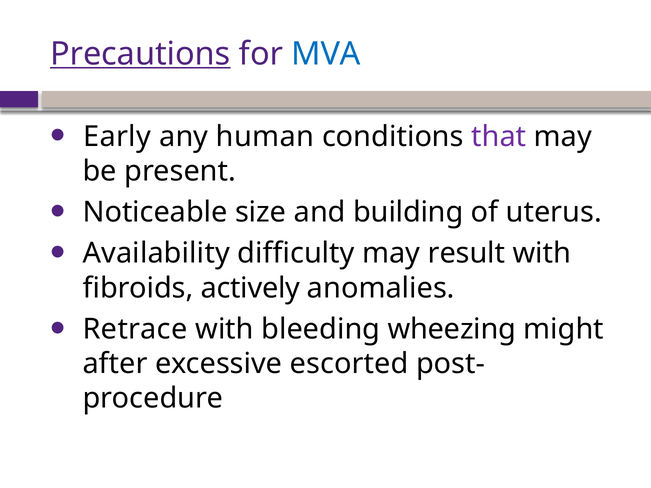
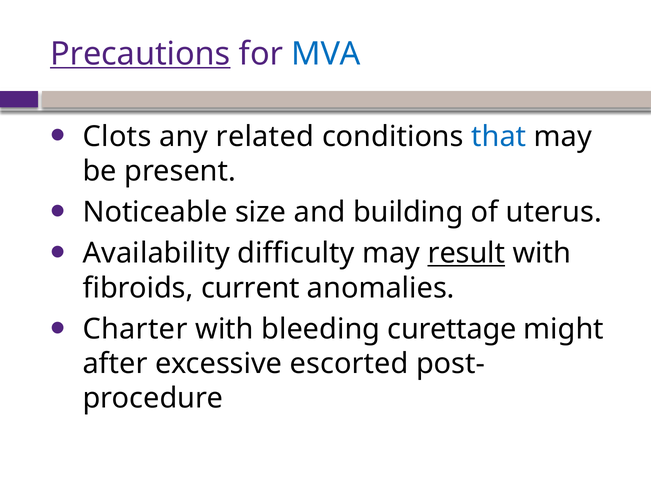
Early: Early -> Clots (117, 137)
human: human -> related (265, 137)
that colour: purple -> blue (499, 137)
result underline: none -> present (466, 253)
actively: actively -> current (250, 288)
Retrace: Retrace -> Charter (135, 329)
wheezing: wheezing -> curettage (452, 329)
